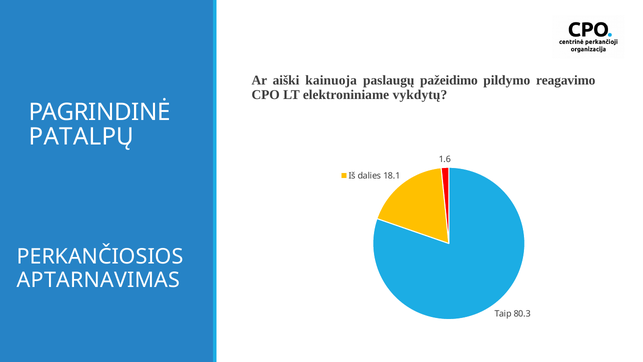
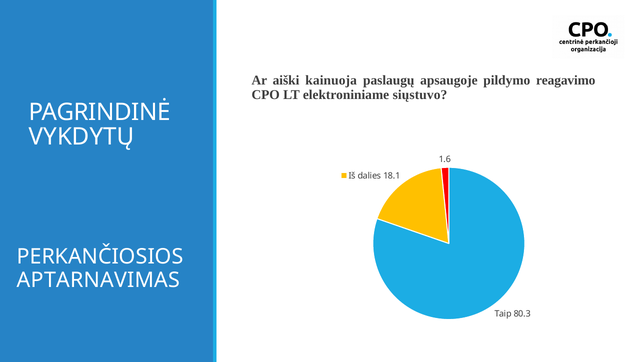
pažeidimo: pažeidimo -> apsaugoje (449, 80)
vykdytų: vykdytų -> siųstuvo (420, 95)
PATALPŲ: PATALPŲ -> VYKDYTŲ (82, 137)
